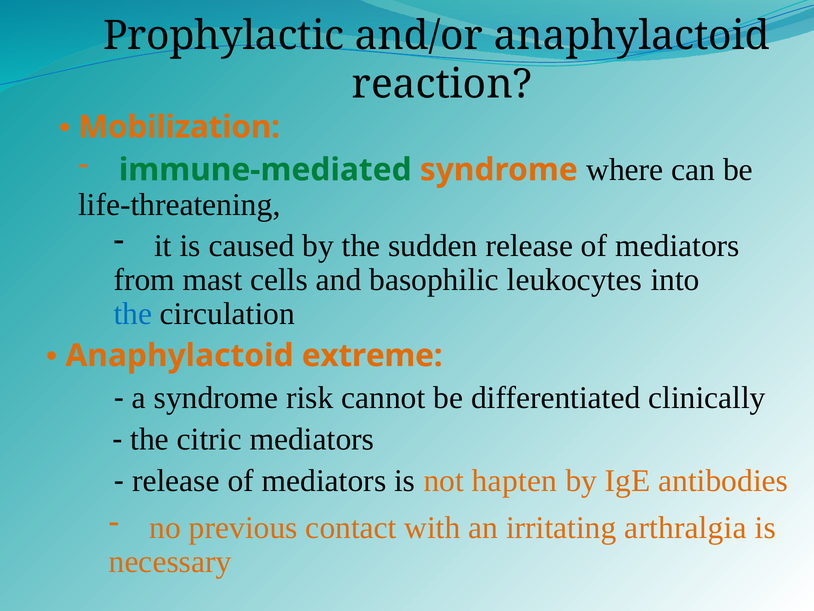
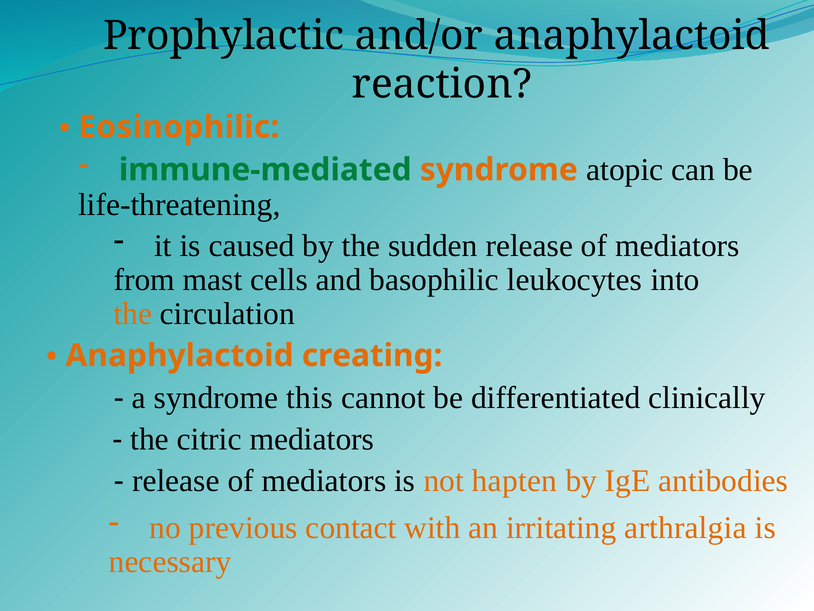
Mobilization: Mobilization -> Eosinophilic (179, 127)
where: where -> atopic (625, 170)
the colour: blue -> orange (133, 313)
extreme: extreme -> creating (372, 355)
risk: risk -> this (310, 397)
